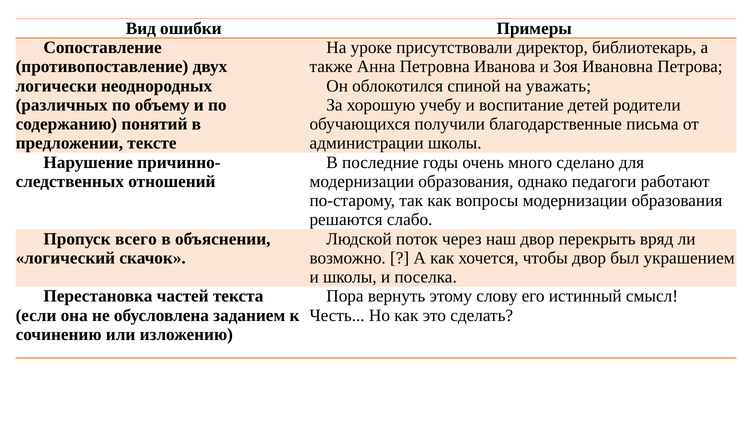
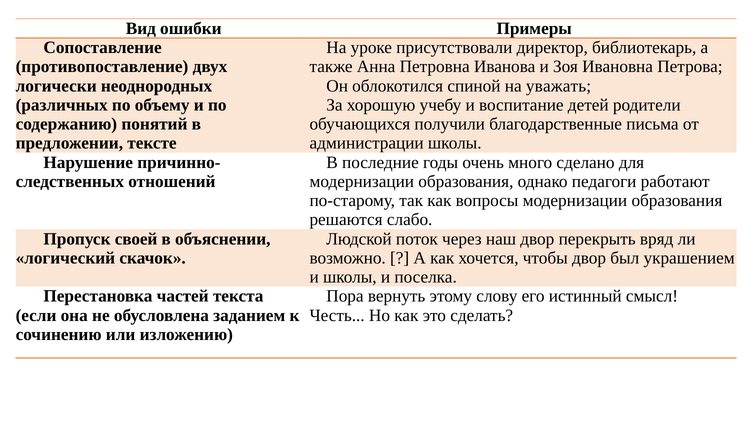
всего: всего -> своей (136, 239)
